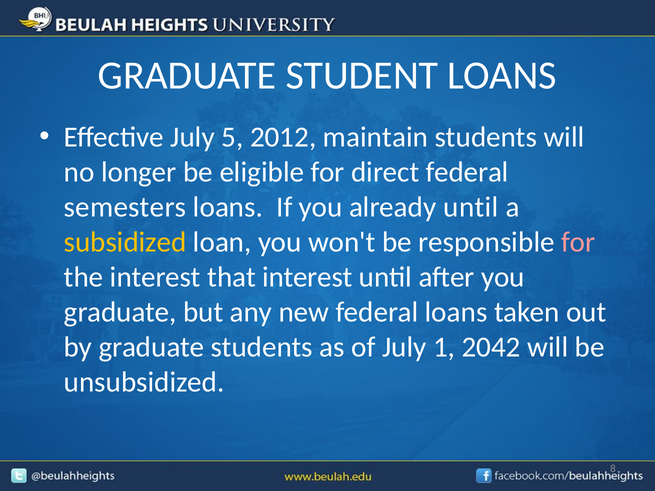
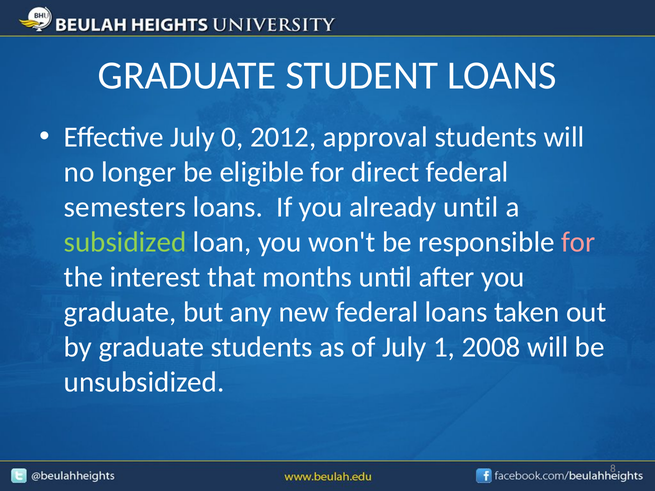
5: 5 -> 0 (232, 137)
maintain: maintain -> approval (375, 137)
subsidized colour: yellow -> light green (125, 242)
that interest: interest -> months (307, 277)
2042: 2042 -> 2008 (491, 347)
